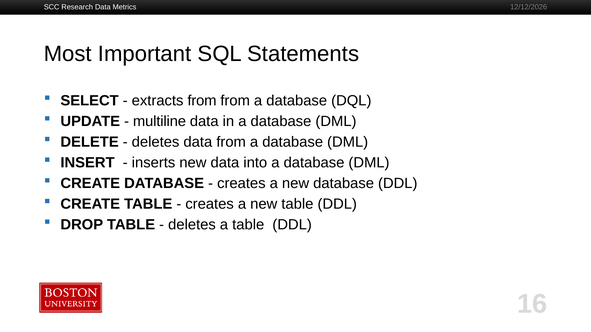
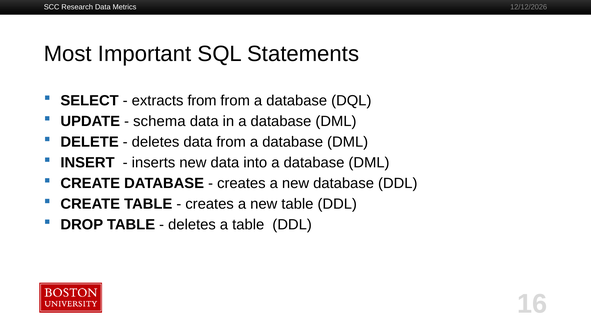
multiline: multiline -> schema (159, 121)
